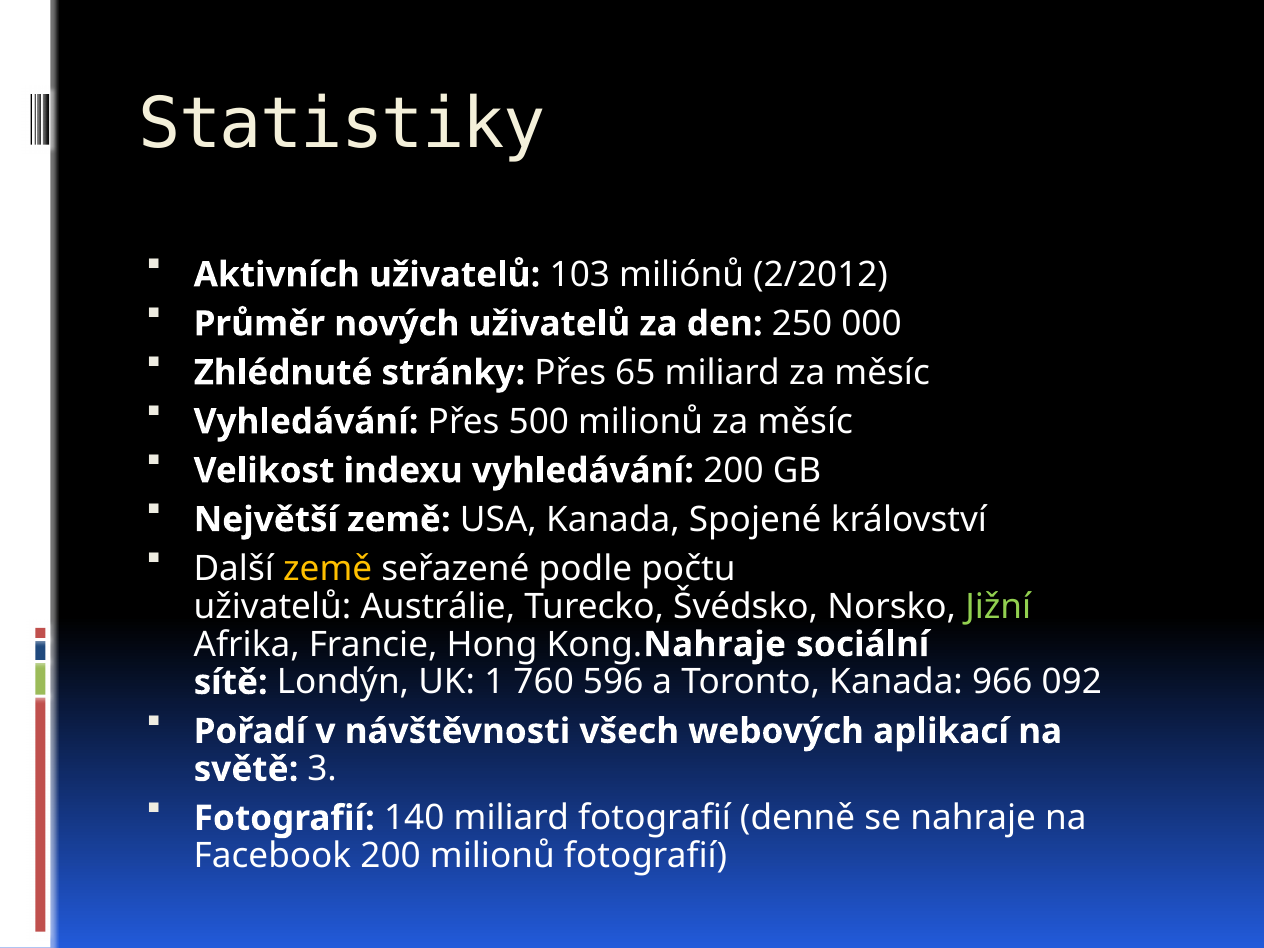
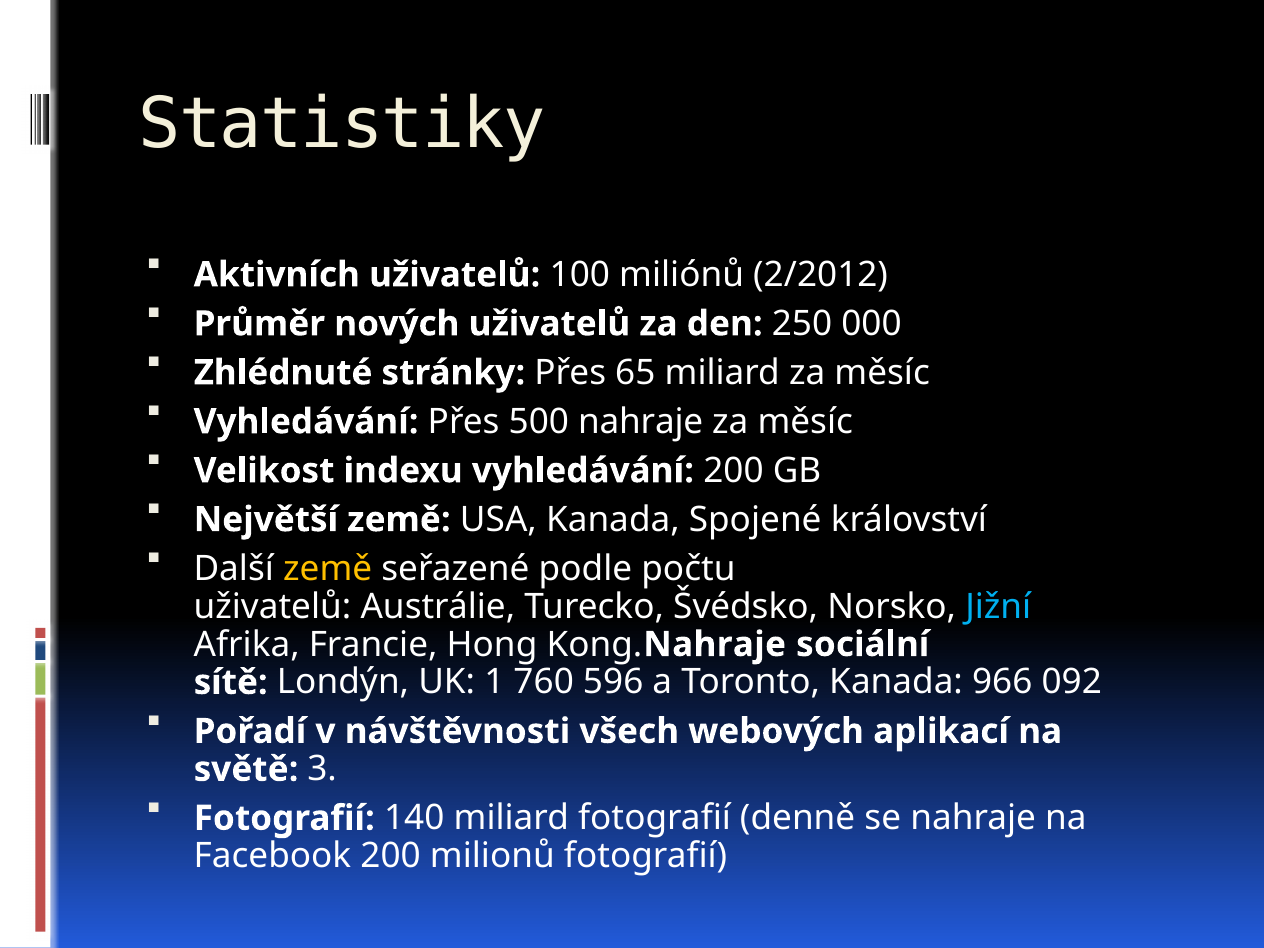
103: 103 -> 100 (580, 275)
500 milionů: milionů -> nahraje (641, 422)
Jižní colour: light green -> light blue (998, 607)
